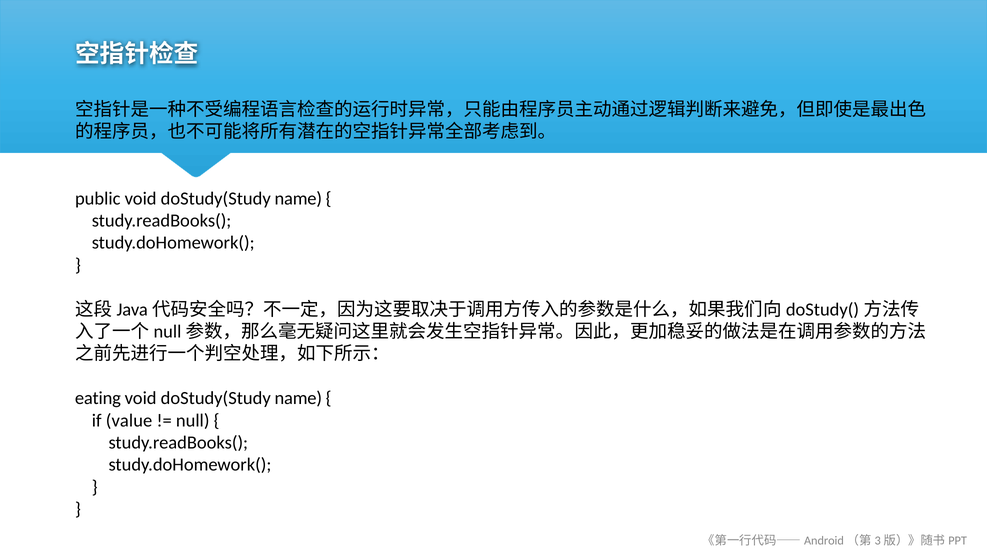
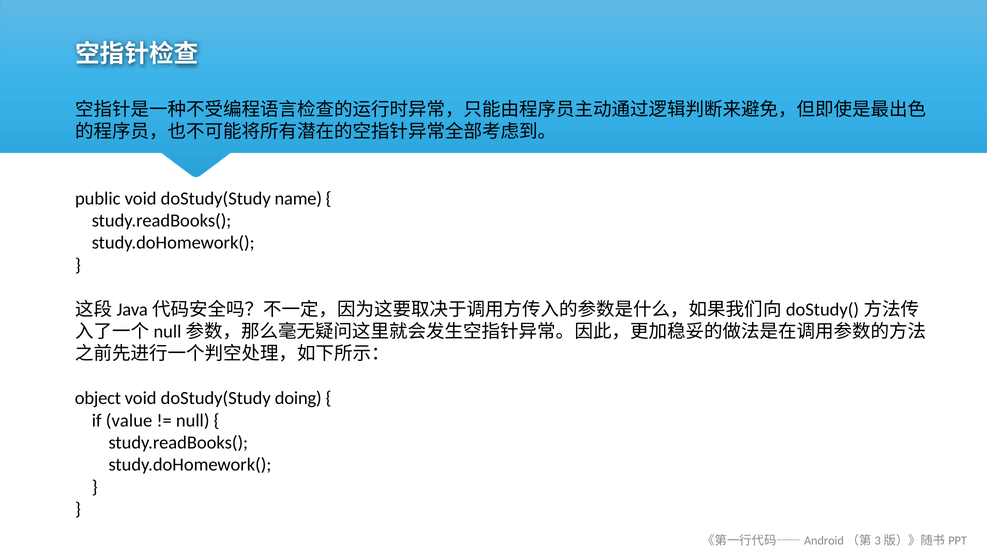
eating: eating -> object (98, 398)
name: name -> doing (298, 398)
